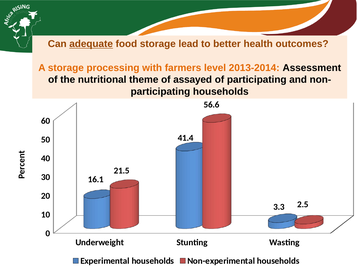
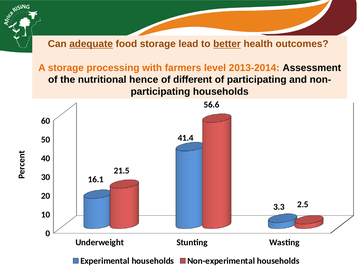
better underline: none -> present (227, 44)
theme: theme -> hence (144, 80)
assayed: assayed -> different (193, 80)
